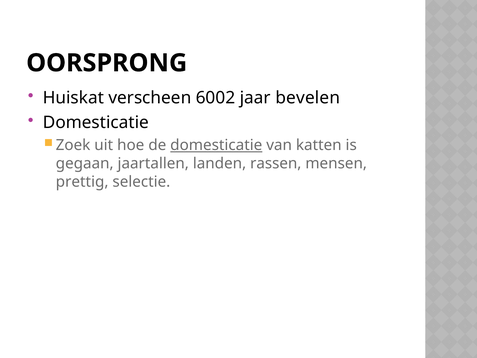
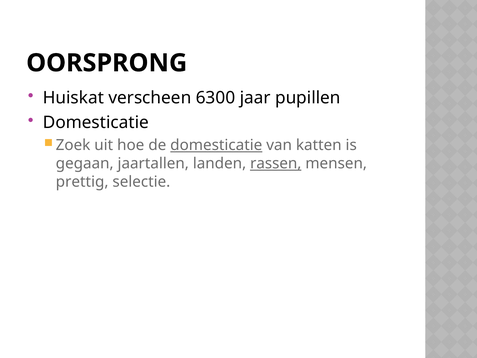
6002: 6002 -> 6300 (216, 98)
bevelen: bevelen -> pupillen (308, 98)
rassen underline: none -> present (276, 163)
